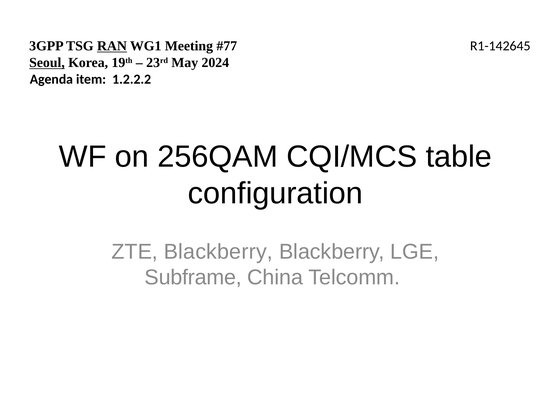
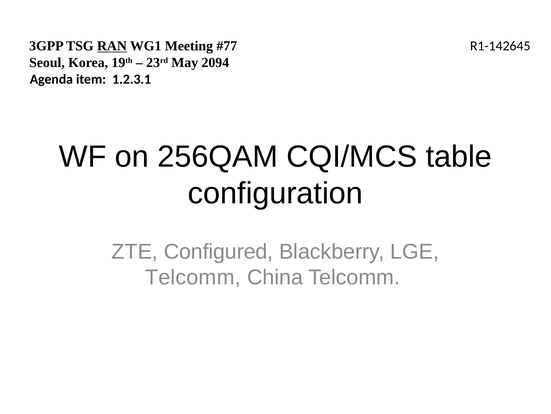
Seoul underline: present -> none (47, 63)
2024: 2024 -> 2094 (215, 63)
1.2.2.2: 1.2.2.2 -> 1.2.3.1 (132, 79)
ZTE Blackberry: Blackberry -> Configured (219, 251)
Subframe: Subframe -> Telcomm (193, 277)
